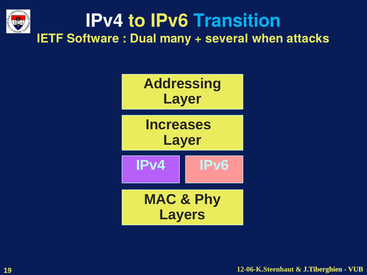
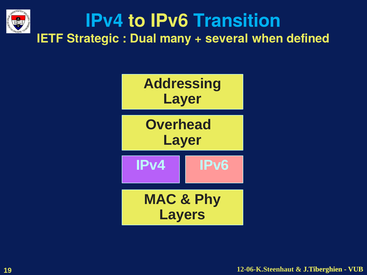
IPv4 colour: white -> light blue (104, 21)
Software: Software -> Strategic (93, 39)
attacks: attacks -> defined (308, 39)
Increases: Increases -> Overhead (178, 125)
